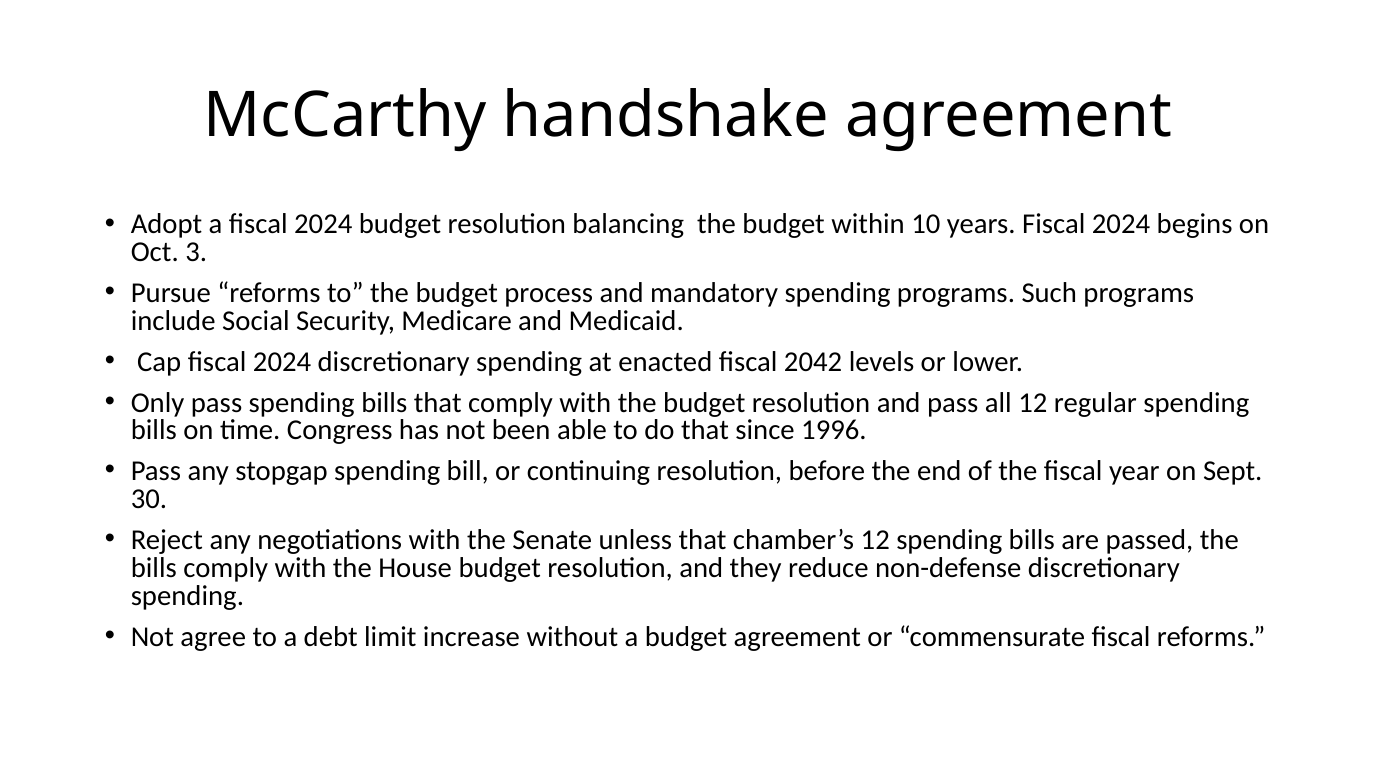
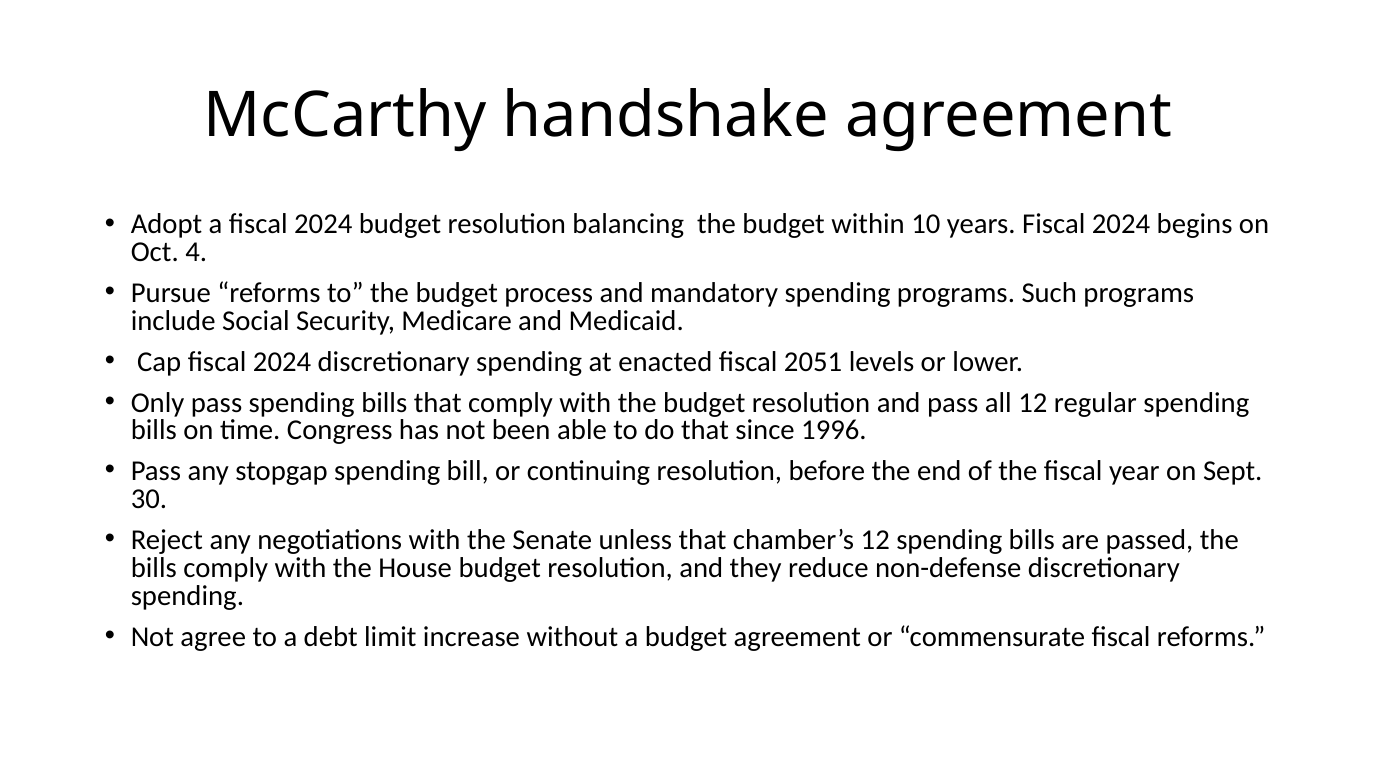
3: 3 -> 4 (196, 252)
2042: 2042 -> 2051 (813, 362)
